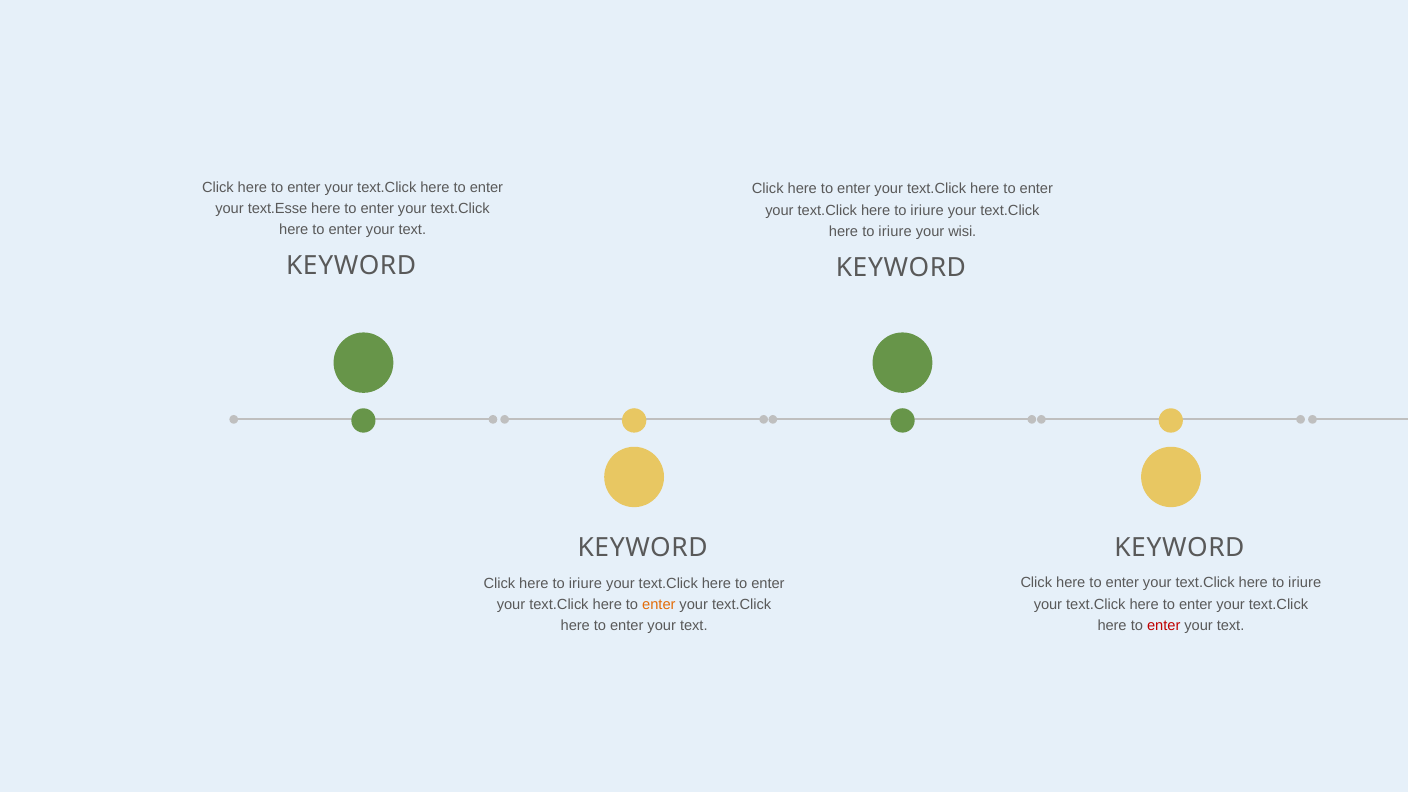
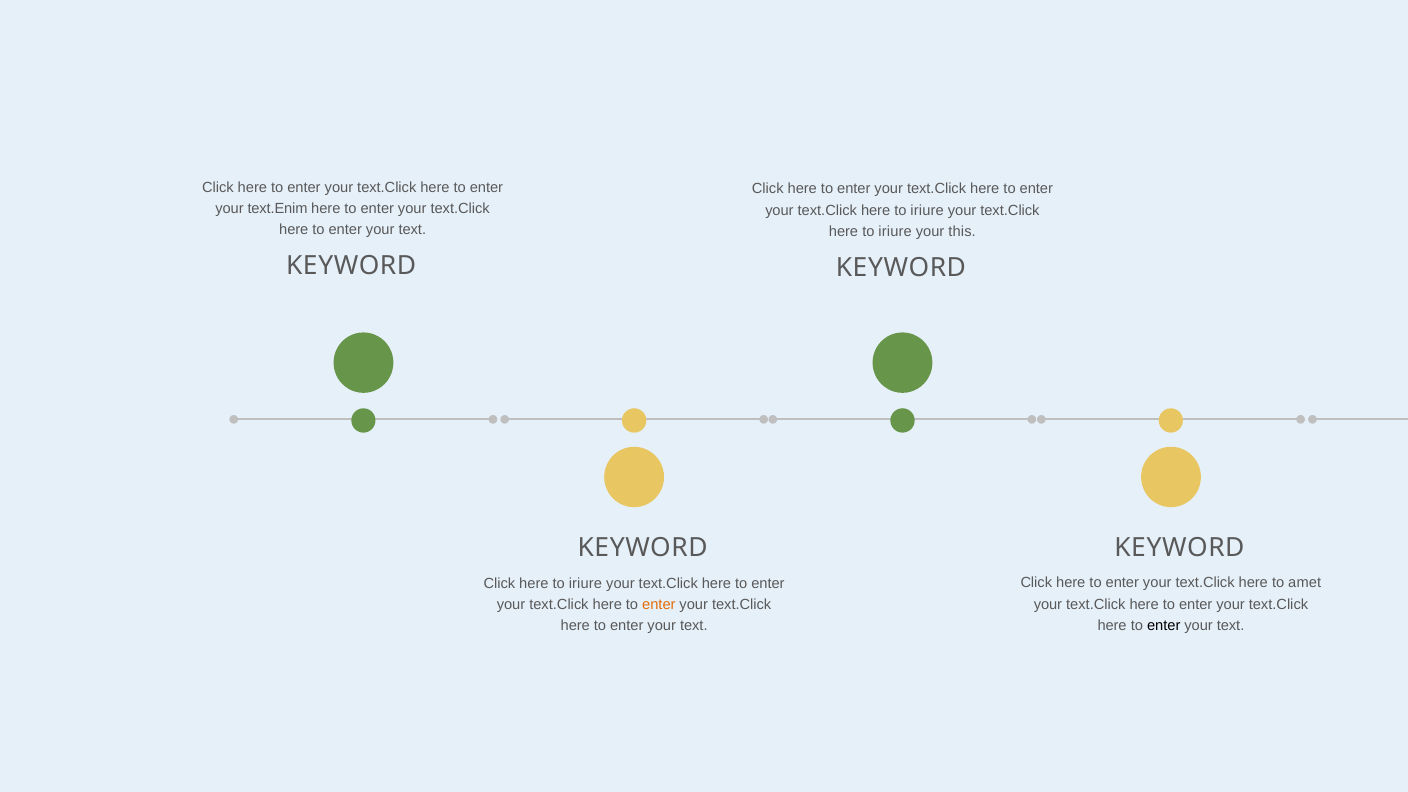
text.Esse: text.Esse -> text.Enim (278, 209)
wisi: wisi -> this (962, 231)
iriure: iriure -> amet (1305, 583)
enter colour: red -> black (1164, 625)
